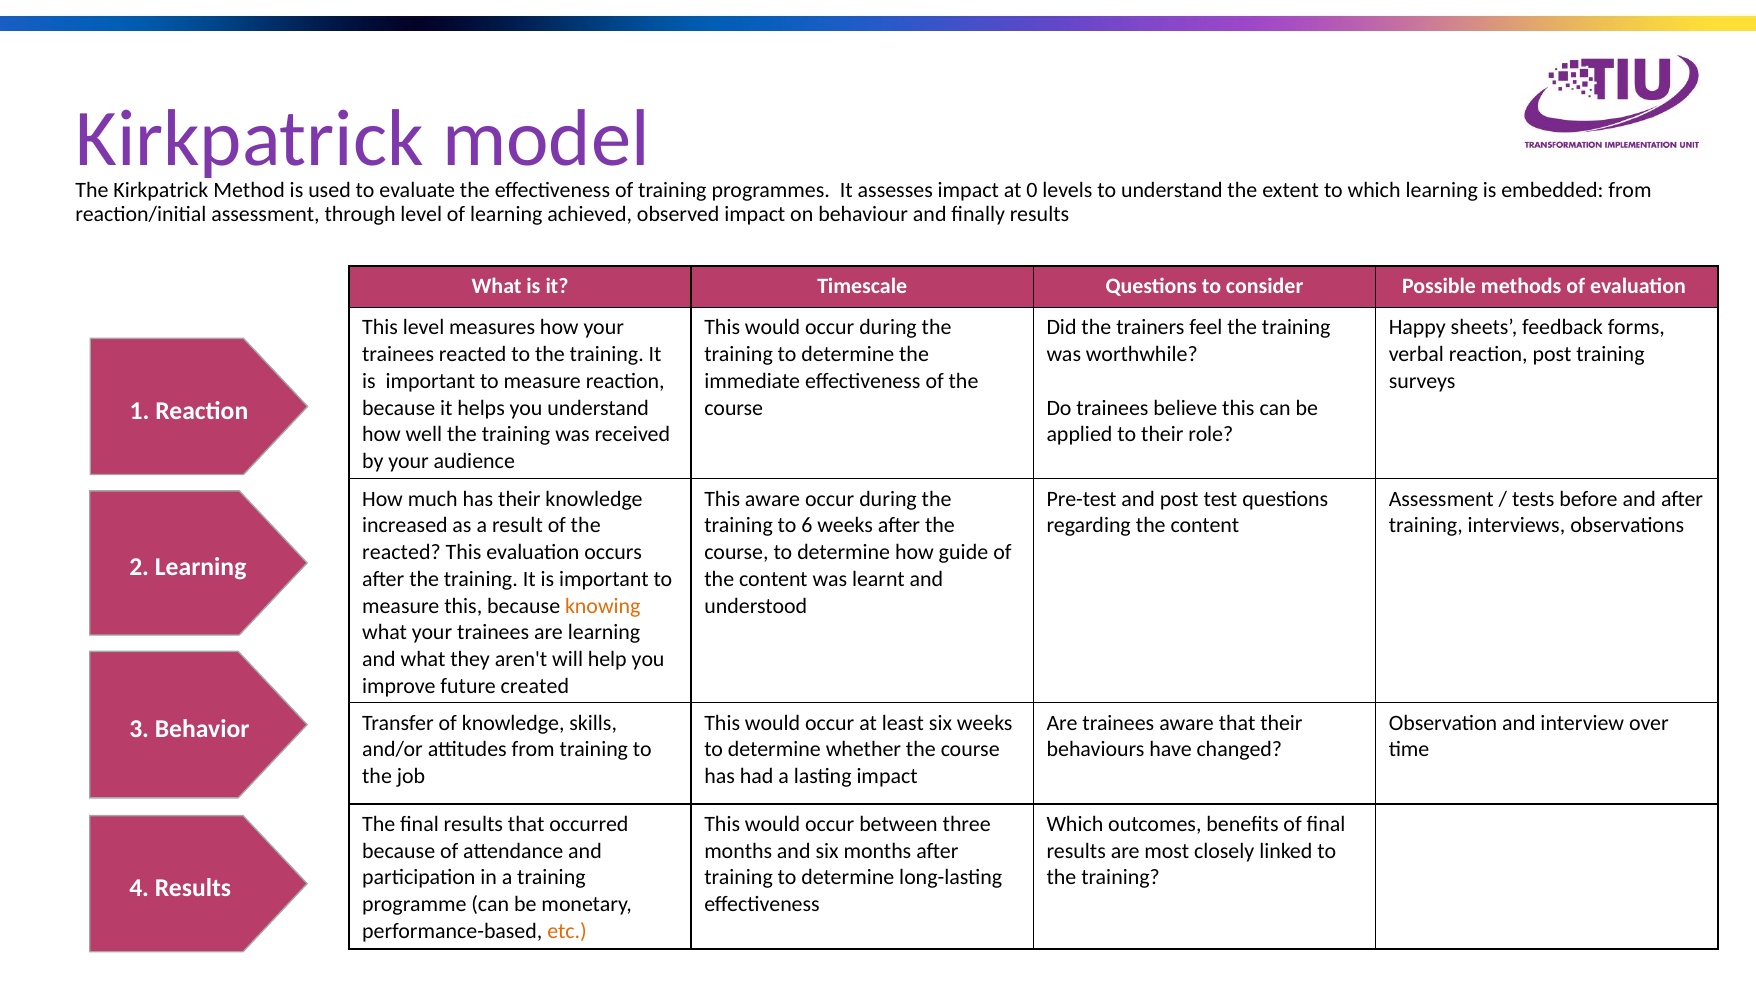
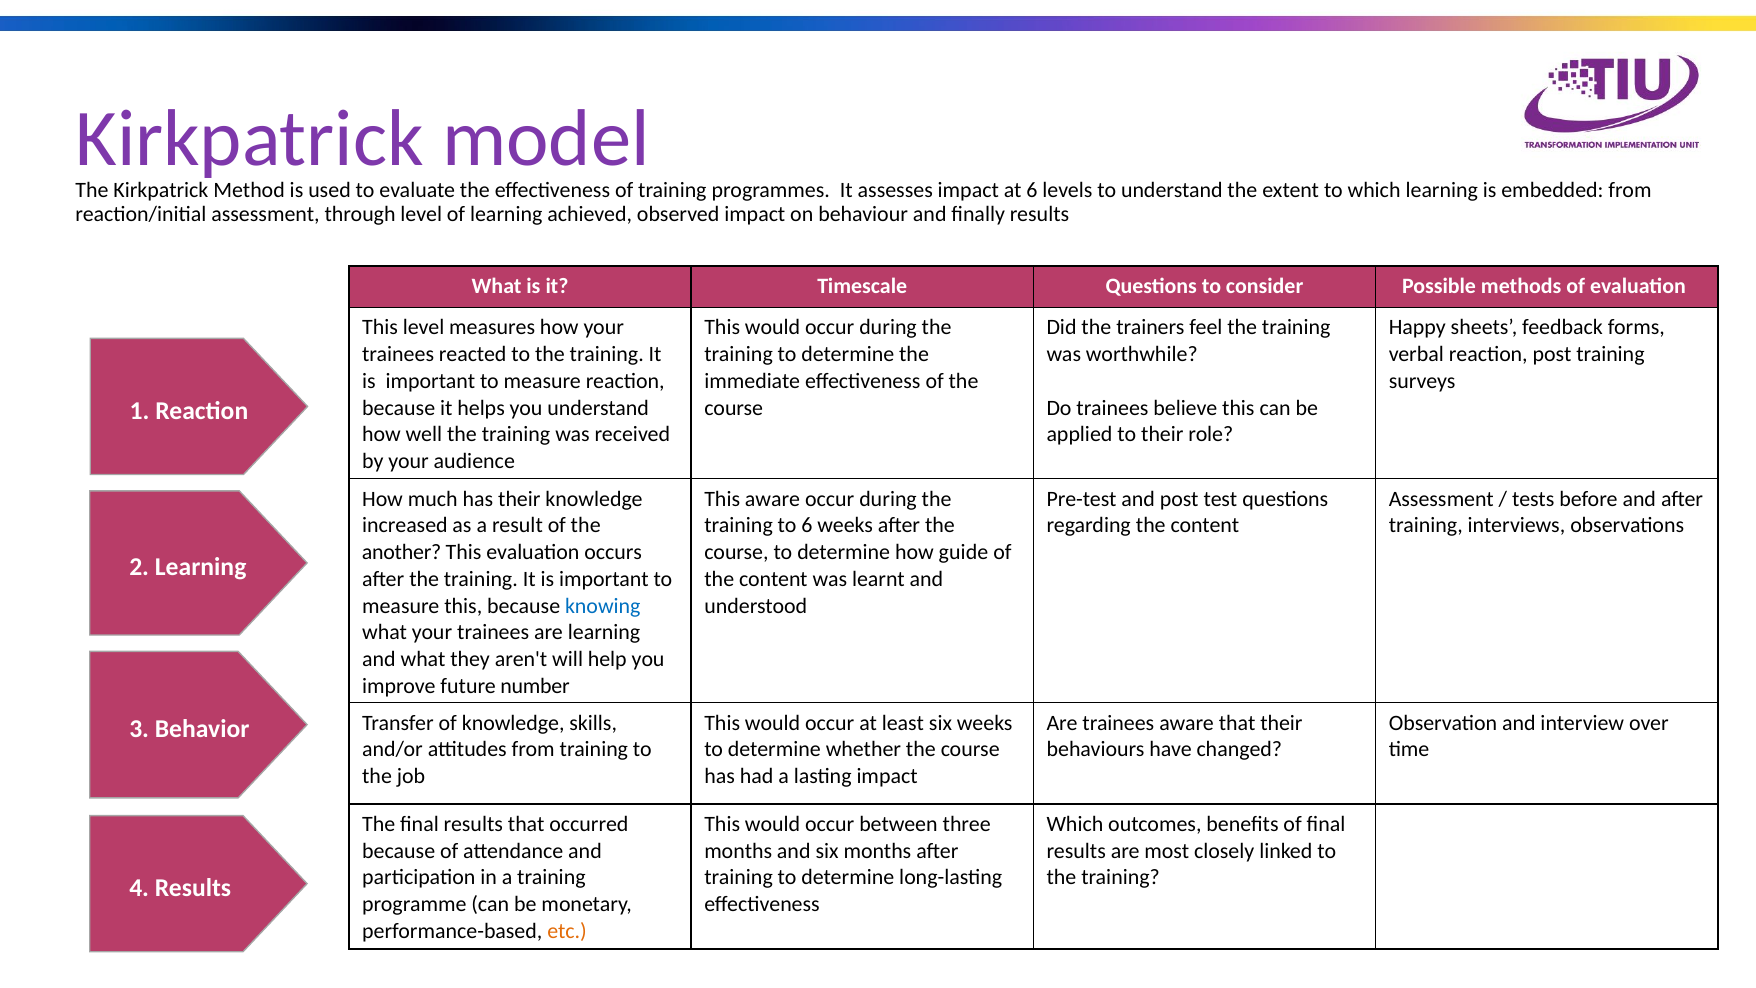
at 0: 0 -> 6 (1032, 191)
reacted: reacted -> another (402, 552)
knowing colour: orange -> blue (603, 606)
created: created -> number (535, 686)
